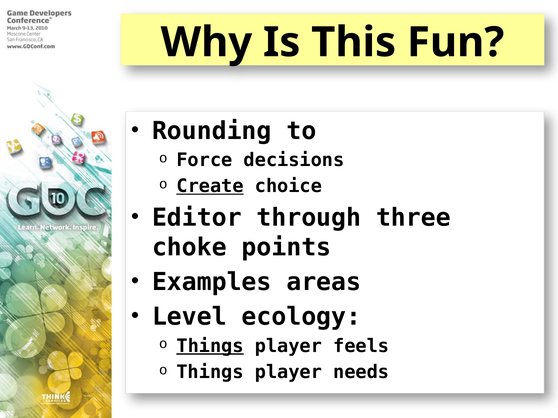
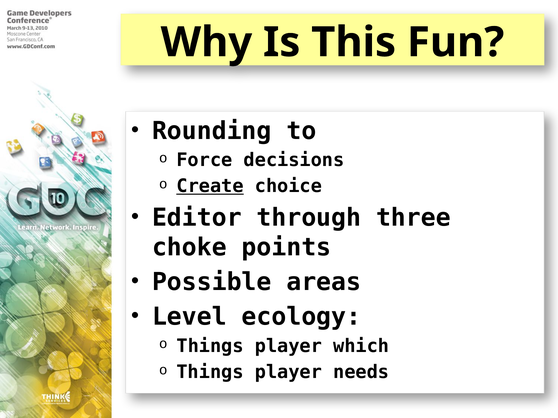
Examples: Examples -> Possible (212, 282)
Things underline: present -> none (210, 346)
feels: feels -> which (361, 346)
